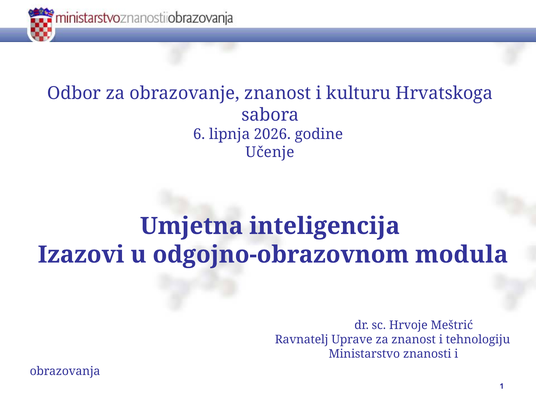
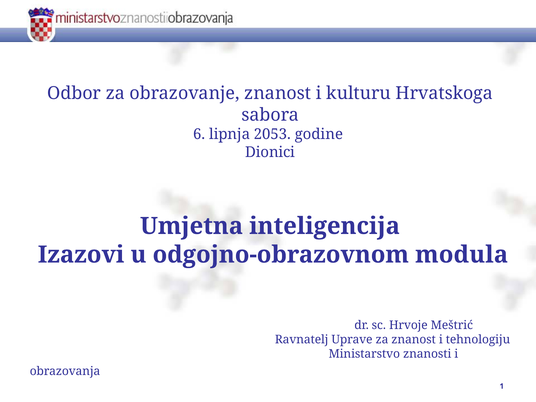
2026: 2026 -> 2053 (272, 134)
Učenje: Učenje -> Dionici (270, 152)
